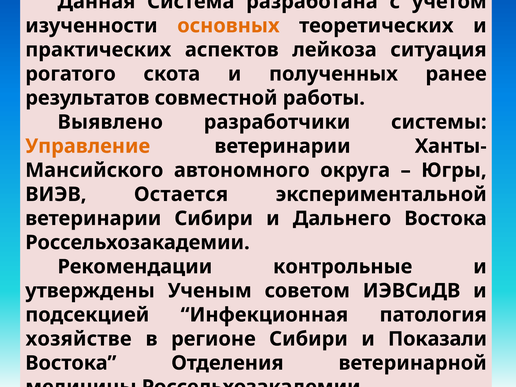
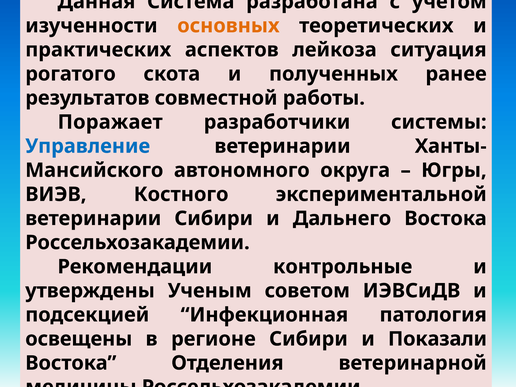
Выявлено: Выявлено -> Поражает (110, 122)
Управление colour: orange -> blue (88, 146)
Остается: Остается -> Костного (181, 194)
хозяйстве: хозяйстве -> освещены (79, 339)
